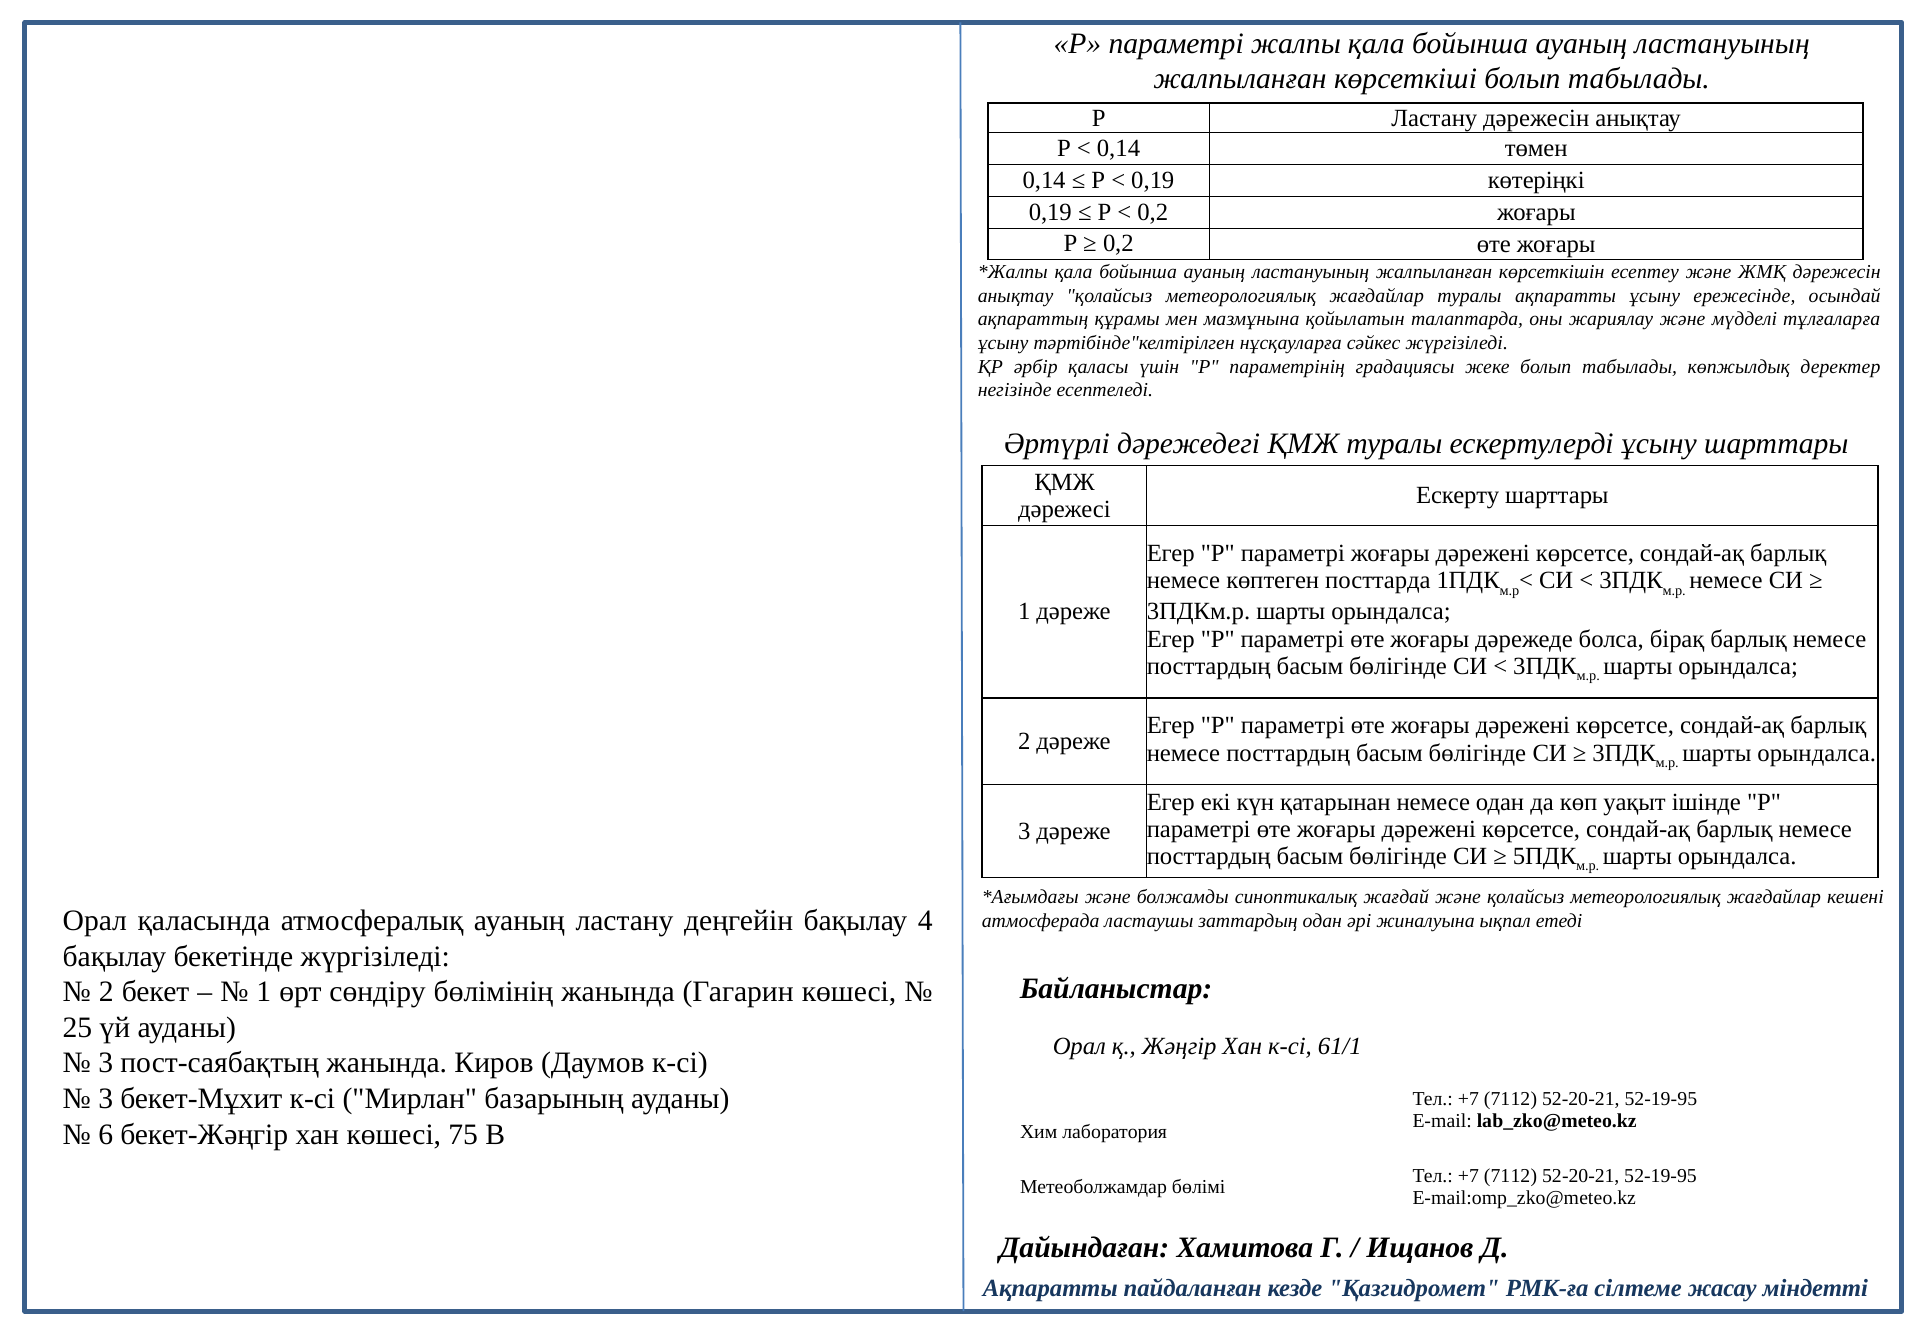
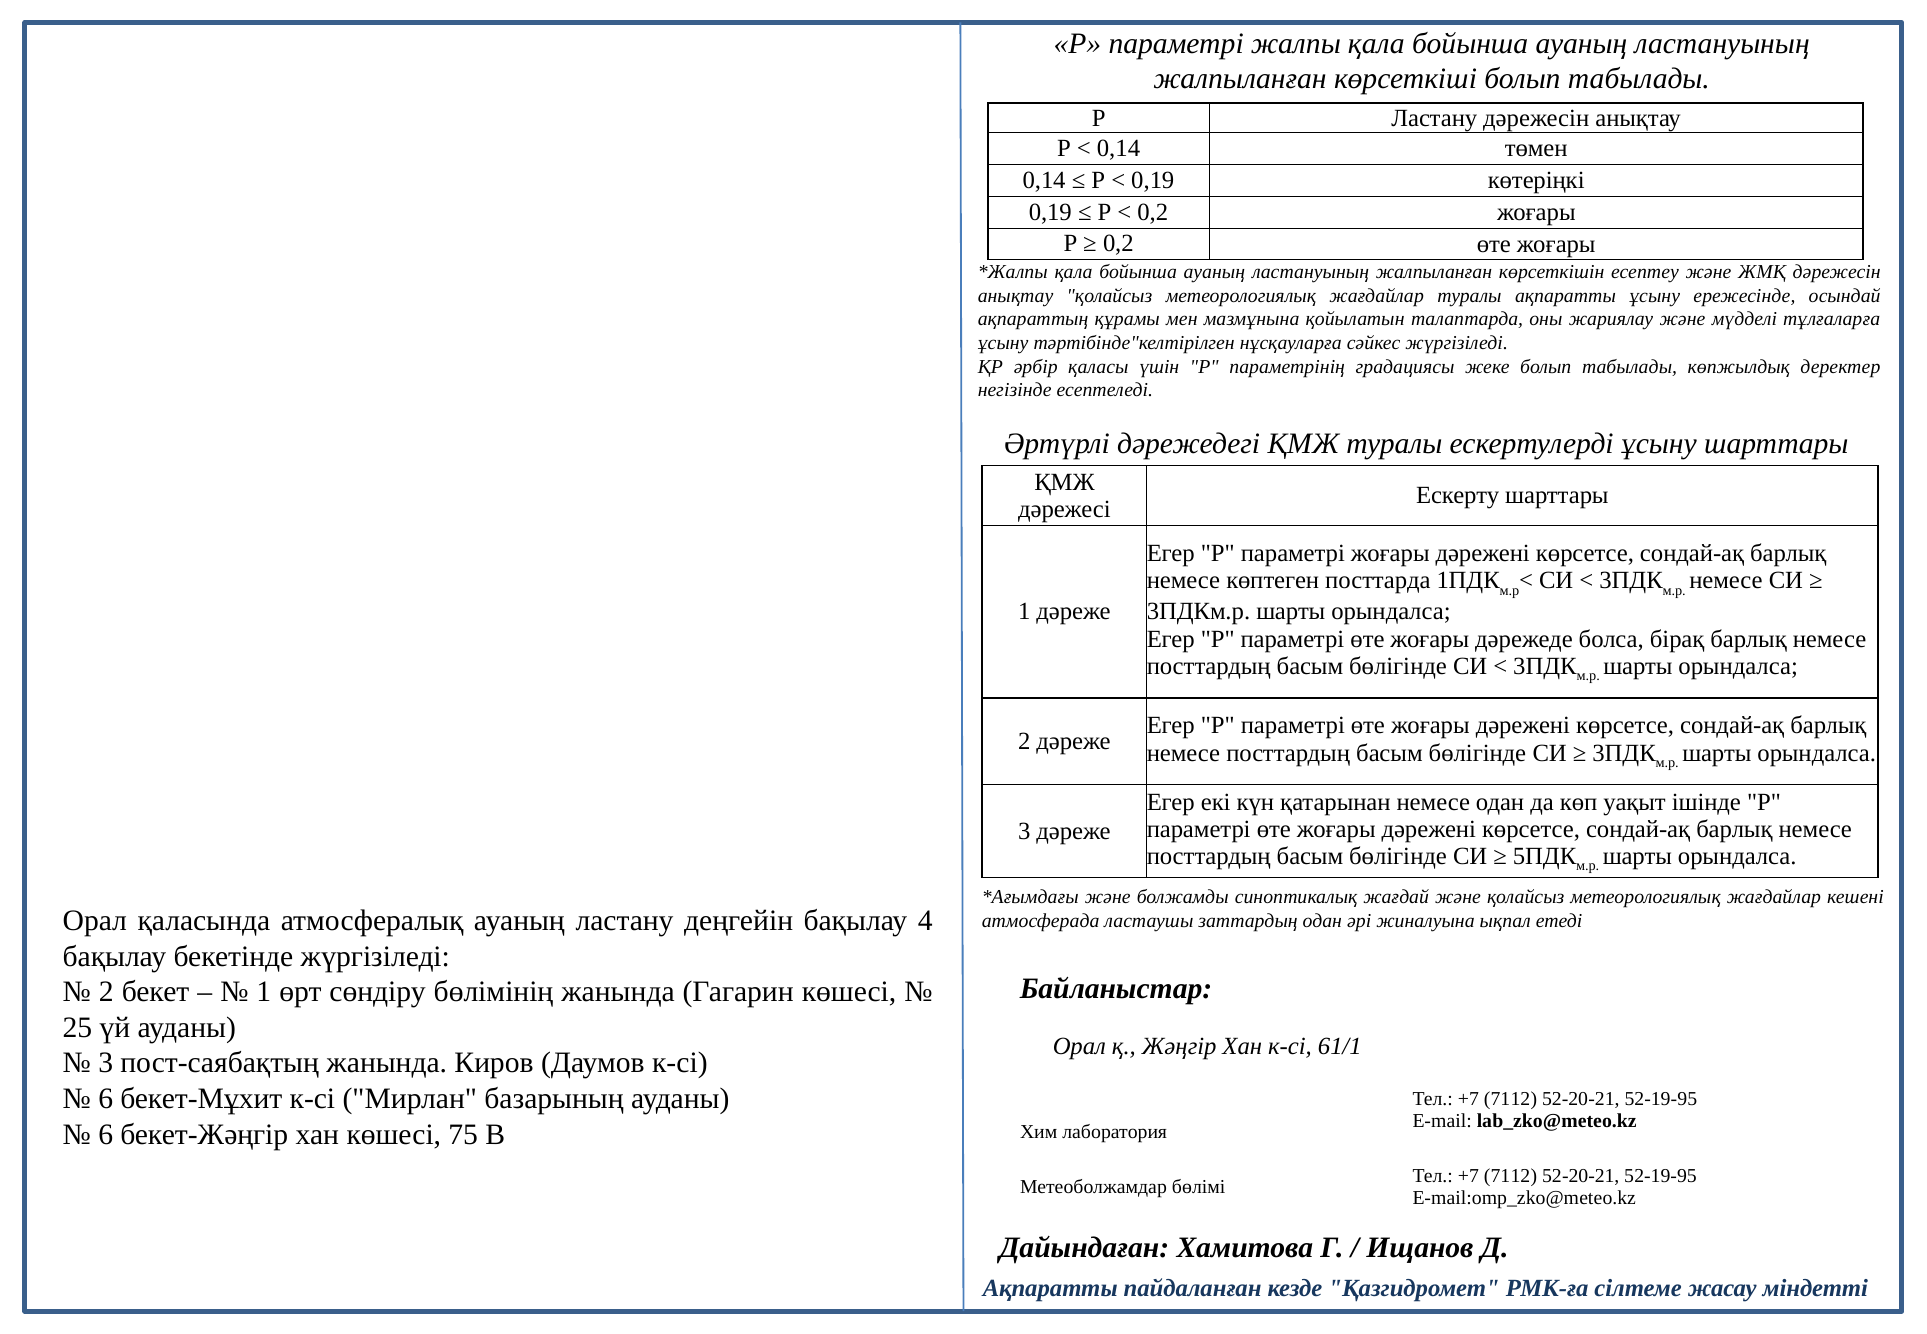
3: 3 -> 6 (106, 1099)
